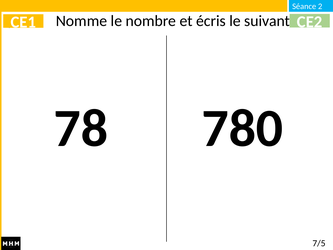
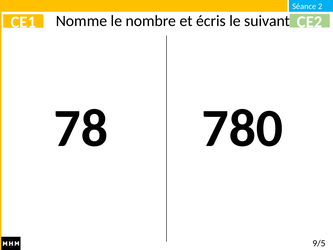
7/5: 7/5 -> 9/5 (319, 243)
